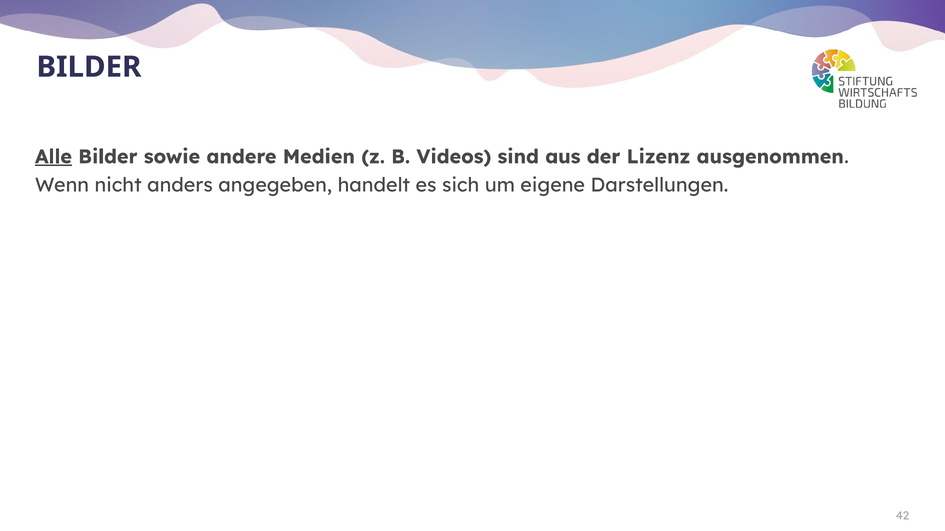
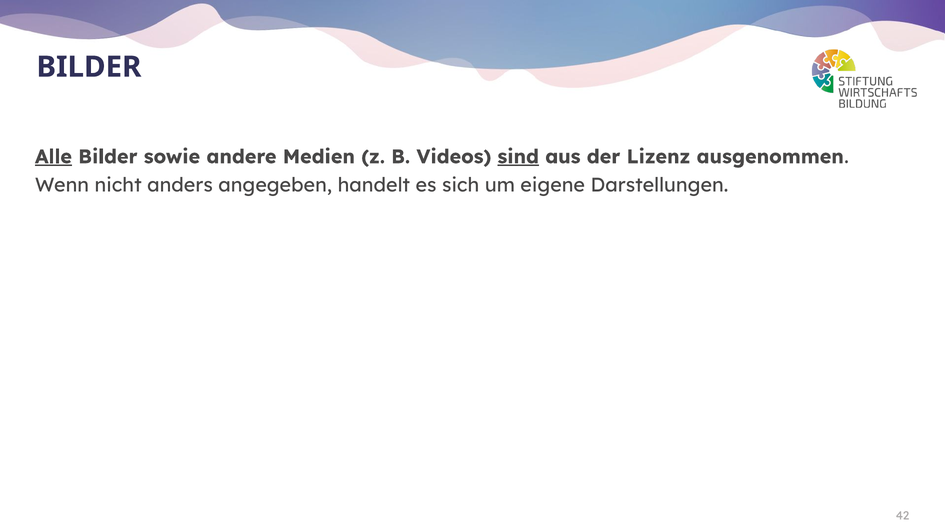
sind underline: none -> present (518, 157)
